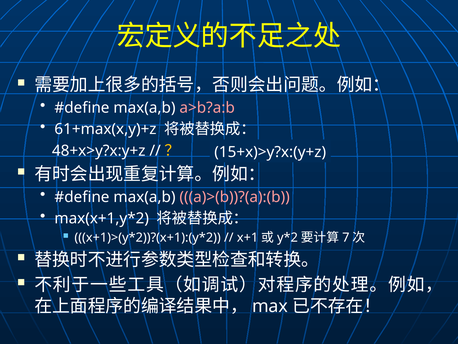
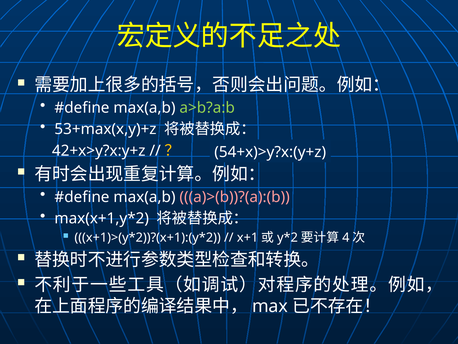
a>b?a:b colour: pink -> light green (207, 108)
61+max(x,y)+z: 61+max(x,y)+z -> 53+max(x,y)+z (105, 129)
48+x>y?x:y+z: 48+x>y?x:y+z -> 42+x>y?x:y+z (99, 150)
15+x)>y?x:(y+z: 15+x)>y?x:(y+z -> 54+x)>y?x:(y+z (270, 152)
7: 7 -> 4 (346, 237)
